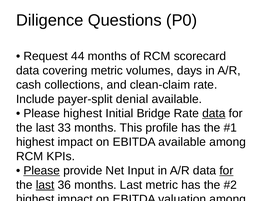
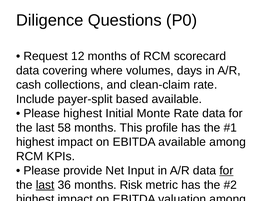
44: 44 -> 12 (78, 56)
covering metric: metric -> where (107, 70)
payer-split denial: denial -> based (132, 99)
Bridge: Bridge -> Monte (154, 113)
data underline: present -> none (214, 113)
33: 33 -> 58 (64, 128)
Please underline: present -> none (42, 171)
months Last: Last -> Risk (131, 185)
